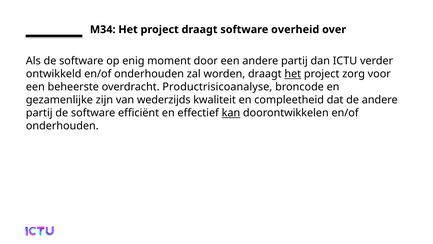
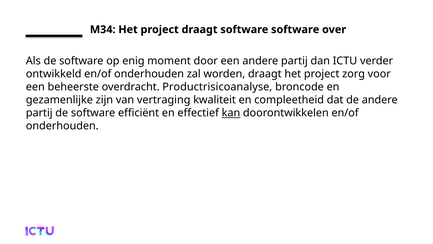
software overheid: overheid -> software (295, 29)
het underline: present -> none (293, 74)
wederzijds: wederzijds -> vertraging (164, 100)
